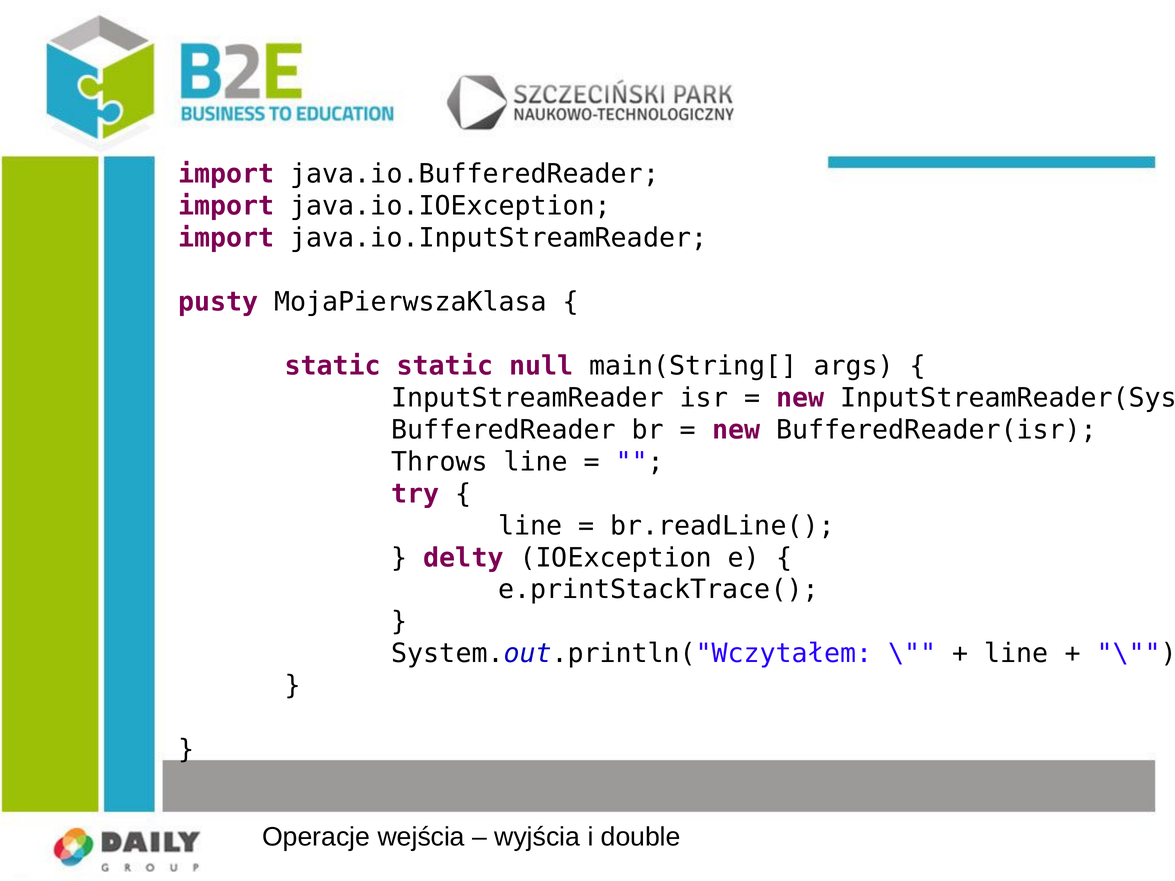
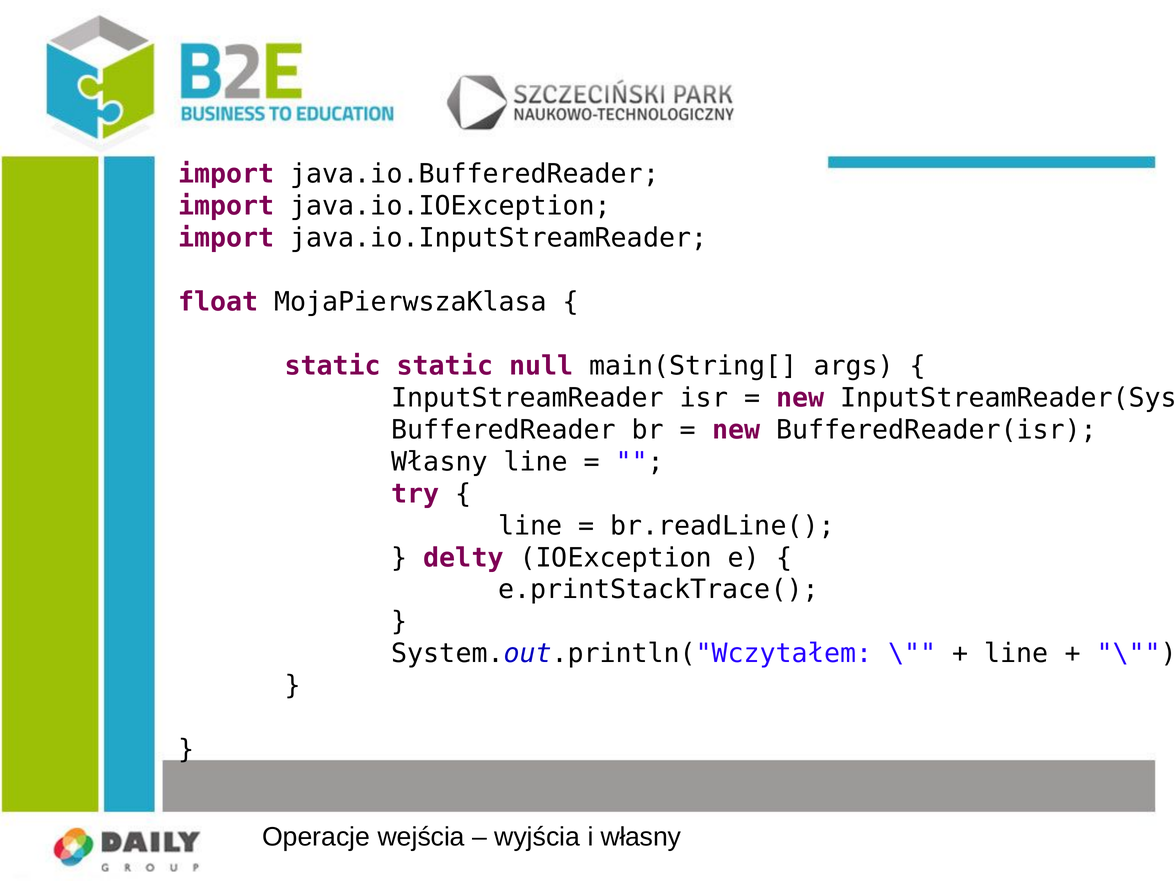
pusty: pusty -> float (218, 302)
Throws: Throws -> Własny (440, 462)
i double: double -> własny (641, 837)
